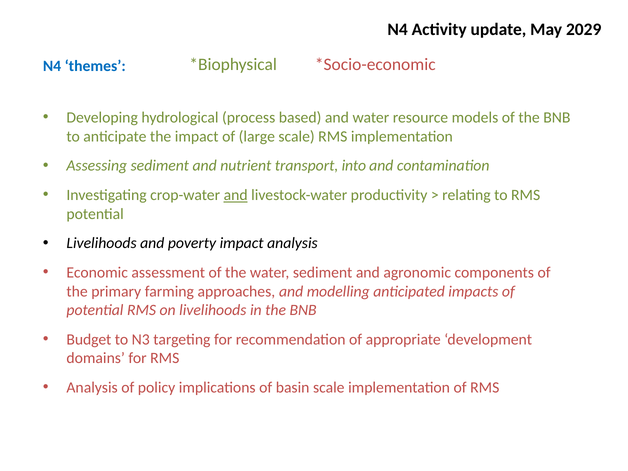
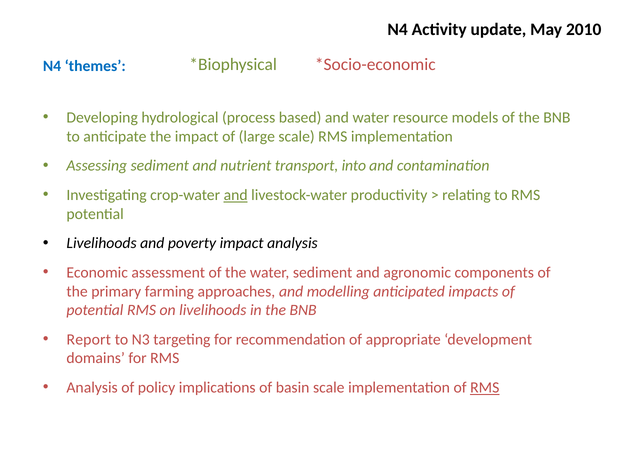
2029: 2029 -> 2010 (584, 30)
Budget: Budget -> Report (89, 339)
RMS underline: none -> present (485, 388)
